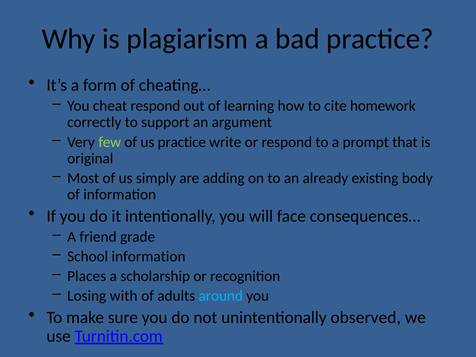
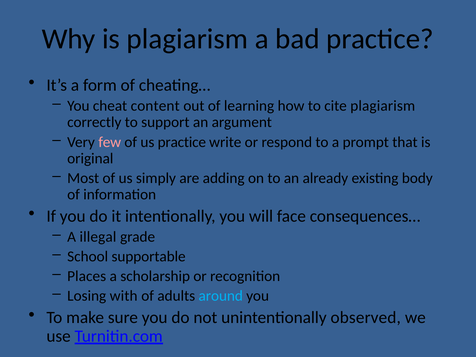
cheat respond: respond -> content (155, 106)
cite homework: homework -> plagiarism (383, 106)
few colour: light green -> pink (110, 142)
friend: friend -> illegal (98, 237)
School information: information -> supportable (149, 256)
